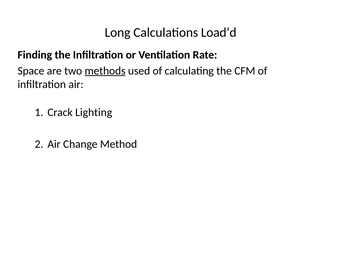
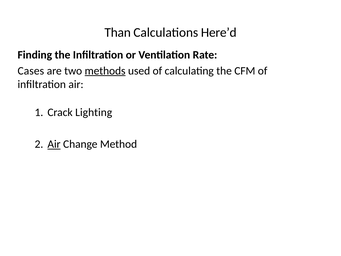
Long: Long -> Than (118, 32)
Load’d: Load’d -> Here’d (219, 32)
Space: Space -> Cases (31, 71)
Air underline: none -> present (54, 144)
